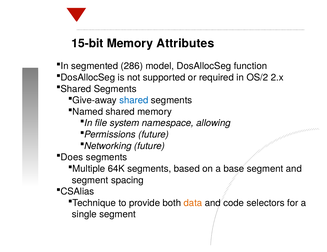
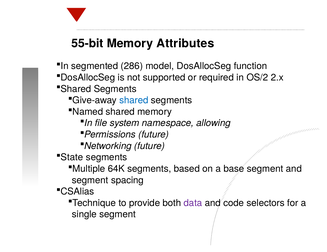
15-bit: 15-bit -> 55-bit (87, 44)
Does: Does -> State (72, 157)
data colour: orange -> purple (193, 203)
